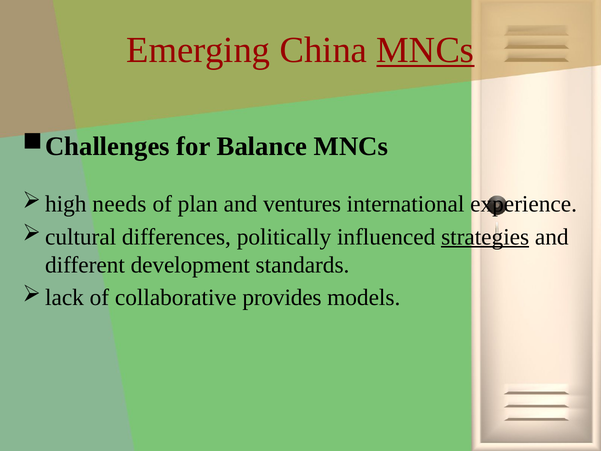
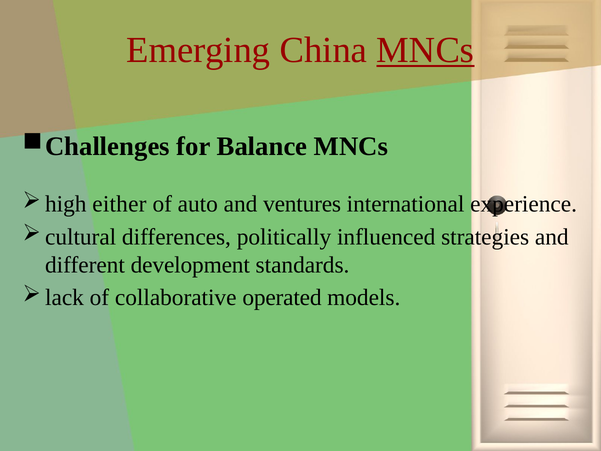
needs: needs -> either (119, 204)
plan: plan -> auto (198, 204)
strategies underline: present -> none (485, 237)
provides: provides -> operated (282, 298)
